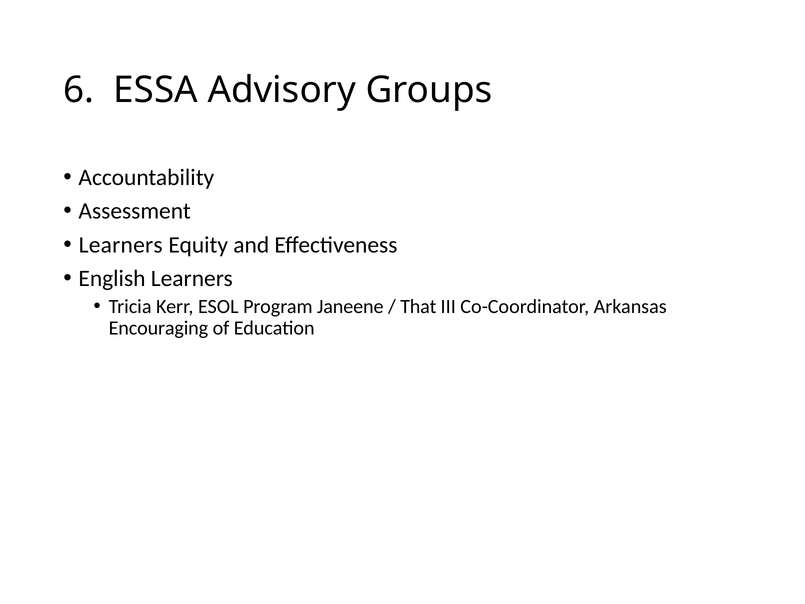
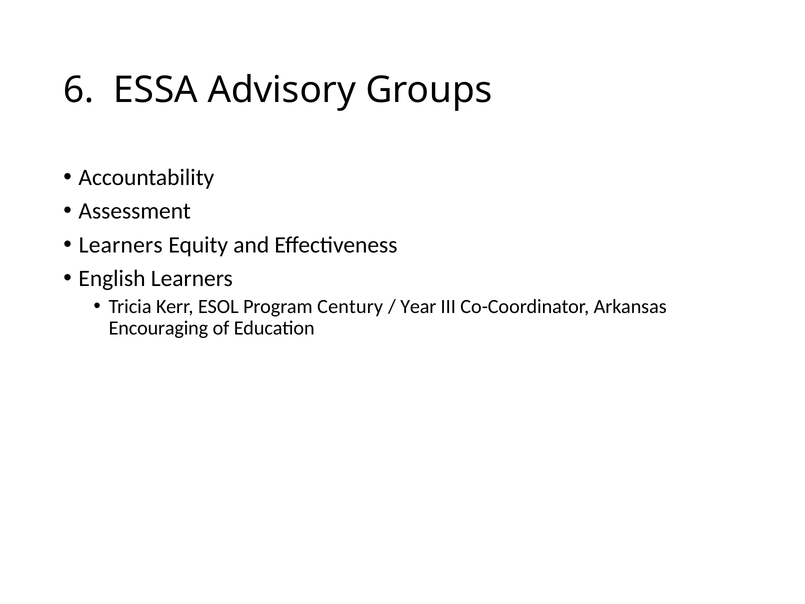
Janeene: Janeene -> Century (350, 306)
That: That -> Year (418, 306)
